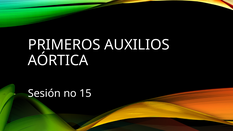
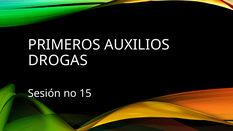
AÓRTICA: AÓRTICA -> DROGAS (58, 61)
